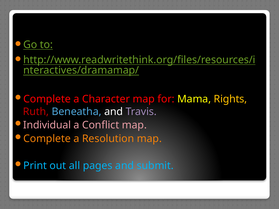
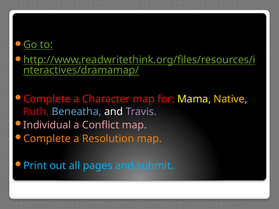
Rights: Rights -> Native (230, 99)
